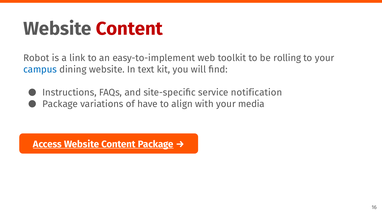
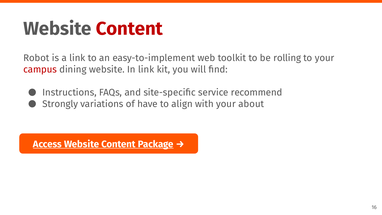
campus colour: blue -> red (40, 69)
In text: text -> link (146, 69)
notification: notification -> recommend (257, 92)
Package: Package -> Strongly (60, 104)
media: media -> about (251, 104)
